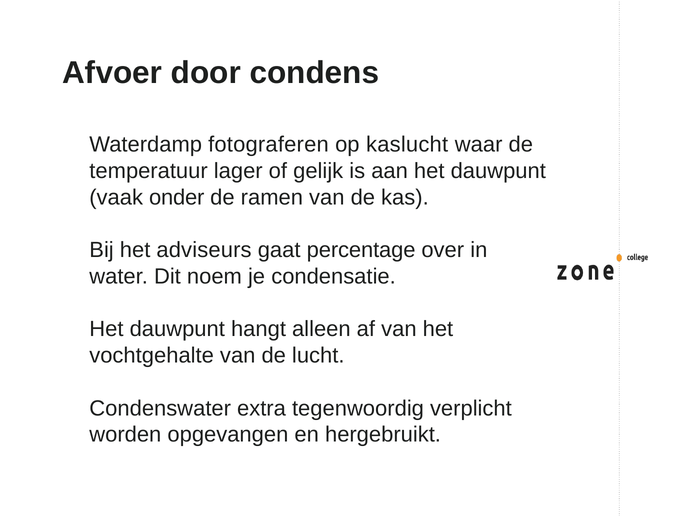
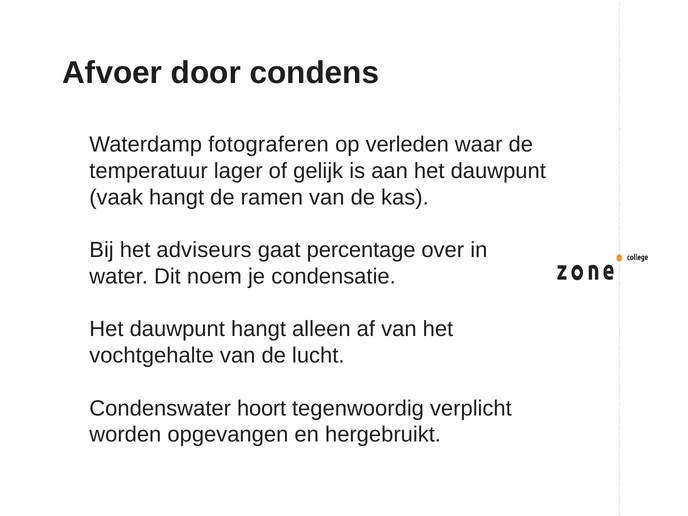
kaslucht: kaslucht -> verleden (407, 145)
vaak onder: onder -> hangt (177, 197)
extra: extra -> hoort (262, 408)
